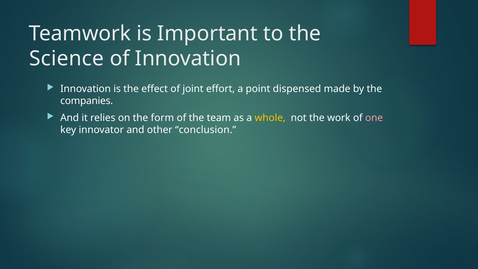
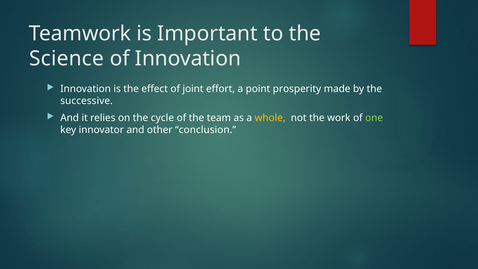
dispensed: dispensed -> prosperity (297, 89)
companies: companies -> successive (87, 101)
form: form -> cycle (162, 118)
one colour: pink -> light green (374, 118)
